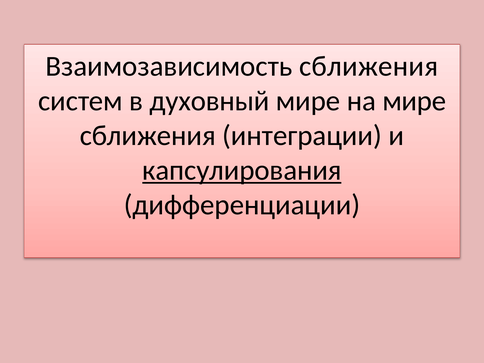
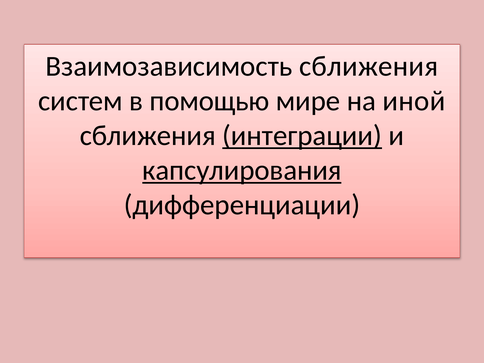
духовный: духовный -> помощью (210, 101)
на мире: мире -> иной (414, 101)
интеграции underline: none -> present (302, 136)
